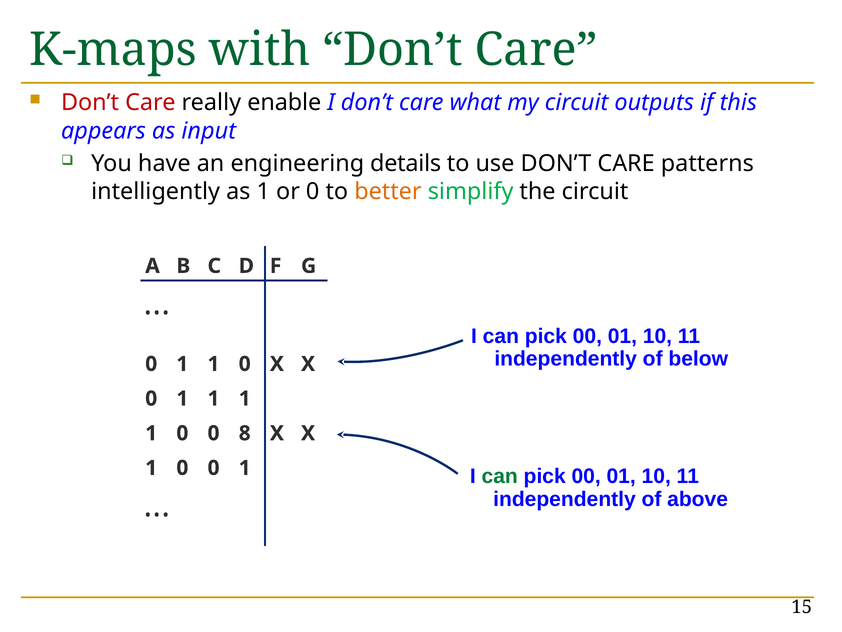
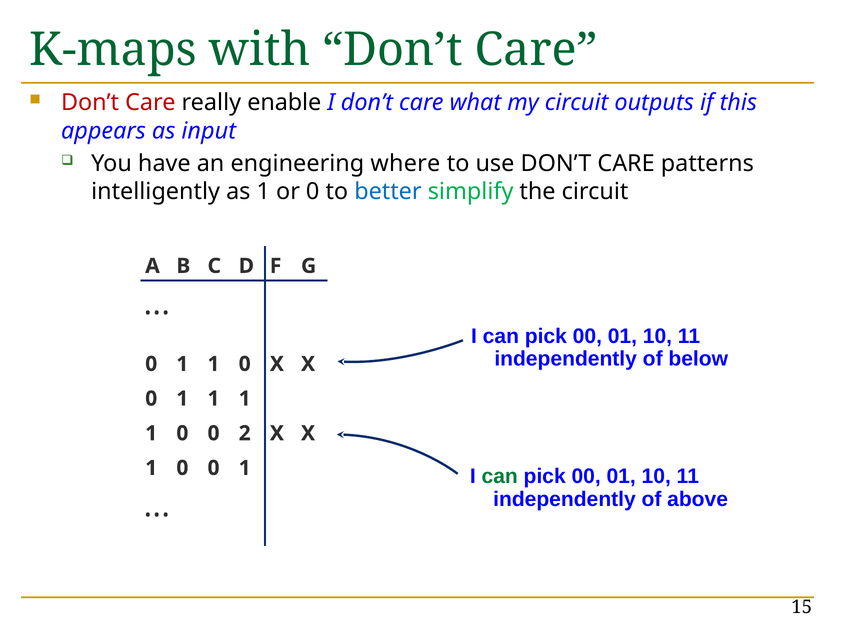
details: details -> where (405, 163)
better colour: orange -> blue (388, 192)
8: 8 -> 2 (245, 433)
